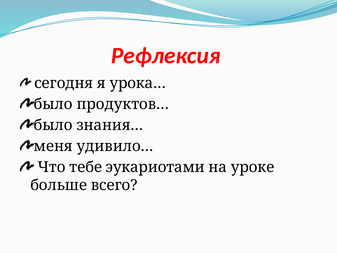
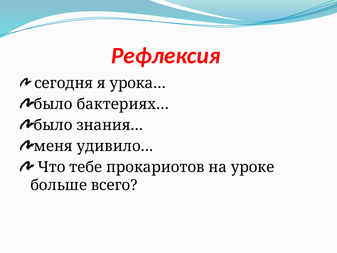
продуктов…: продуктов… -> бактериях… (123, 104)
эукариотами: эукариотами -> прокариотов (155, 167)
